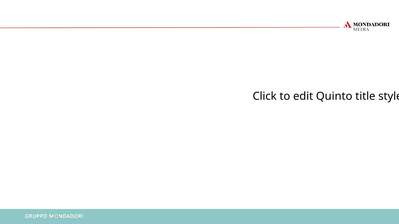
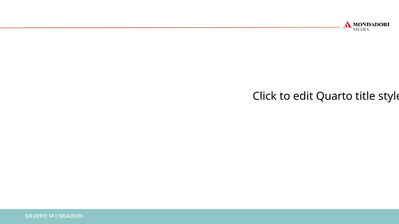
Quinto: Quinto -> Quarto (334, 96)
